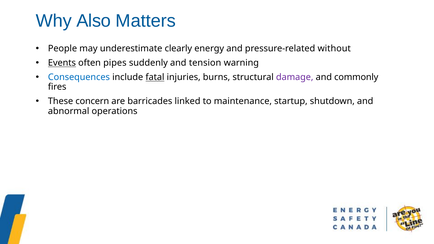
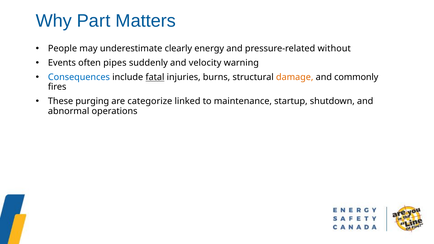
Also: Also -> Part (94, 21)
Events underline: present -> none (62, 63)
tension: tension -> velocity (205, 63)
damage colour: purple -> orange (295, 77)
concern: concern -> purging (92, 101)
barricades: barricades -> categorize (150, 101)
